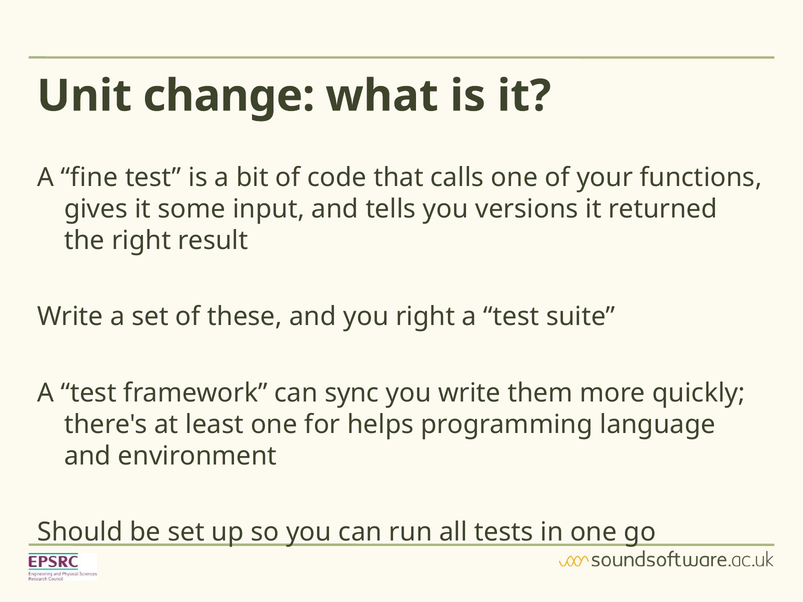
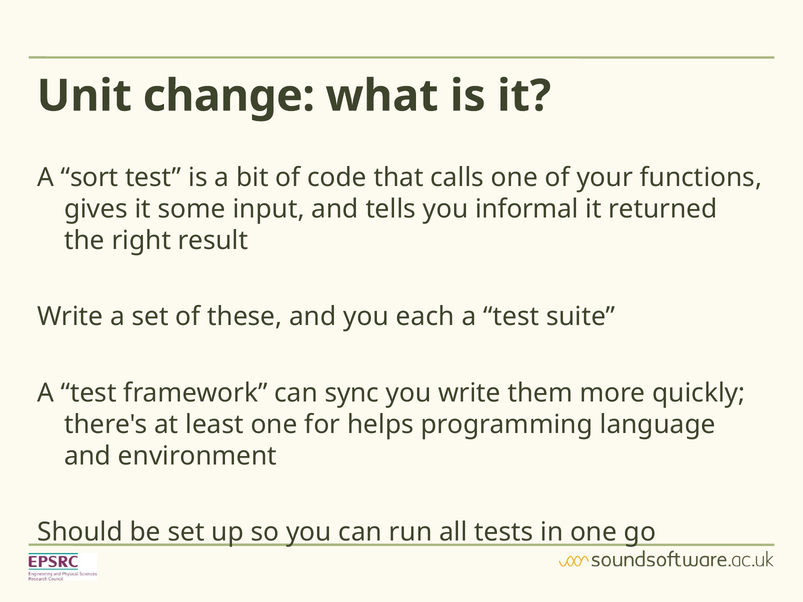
fine: fine -> sort (90, 178)
versions: versions -> informal (527, 209)
you right: right -> each (425, 317)
